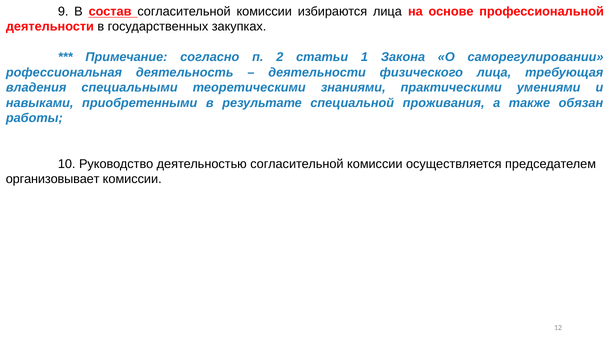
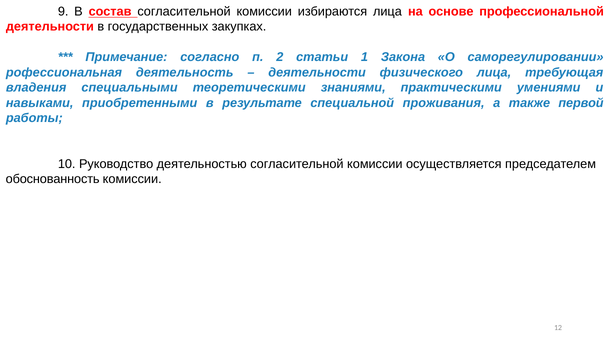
обязан: обязан -> первой (581, 103)
организовывает: организовывает -> обоснованность (53, 179)
